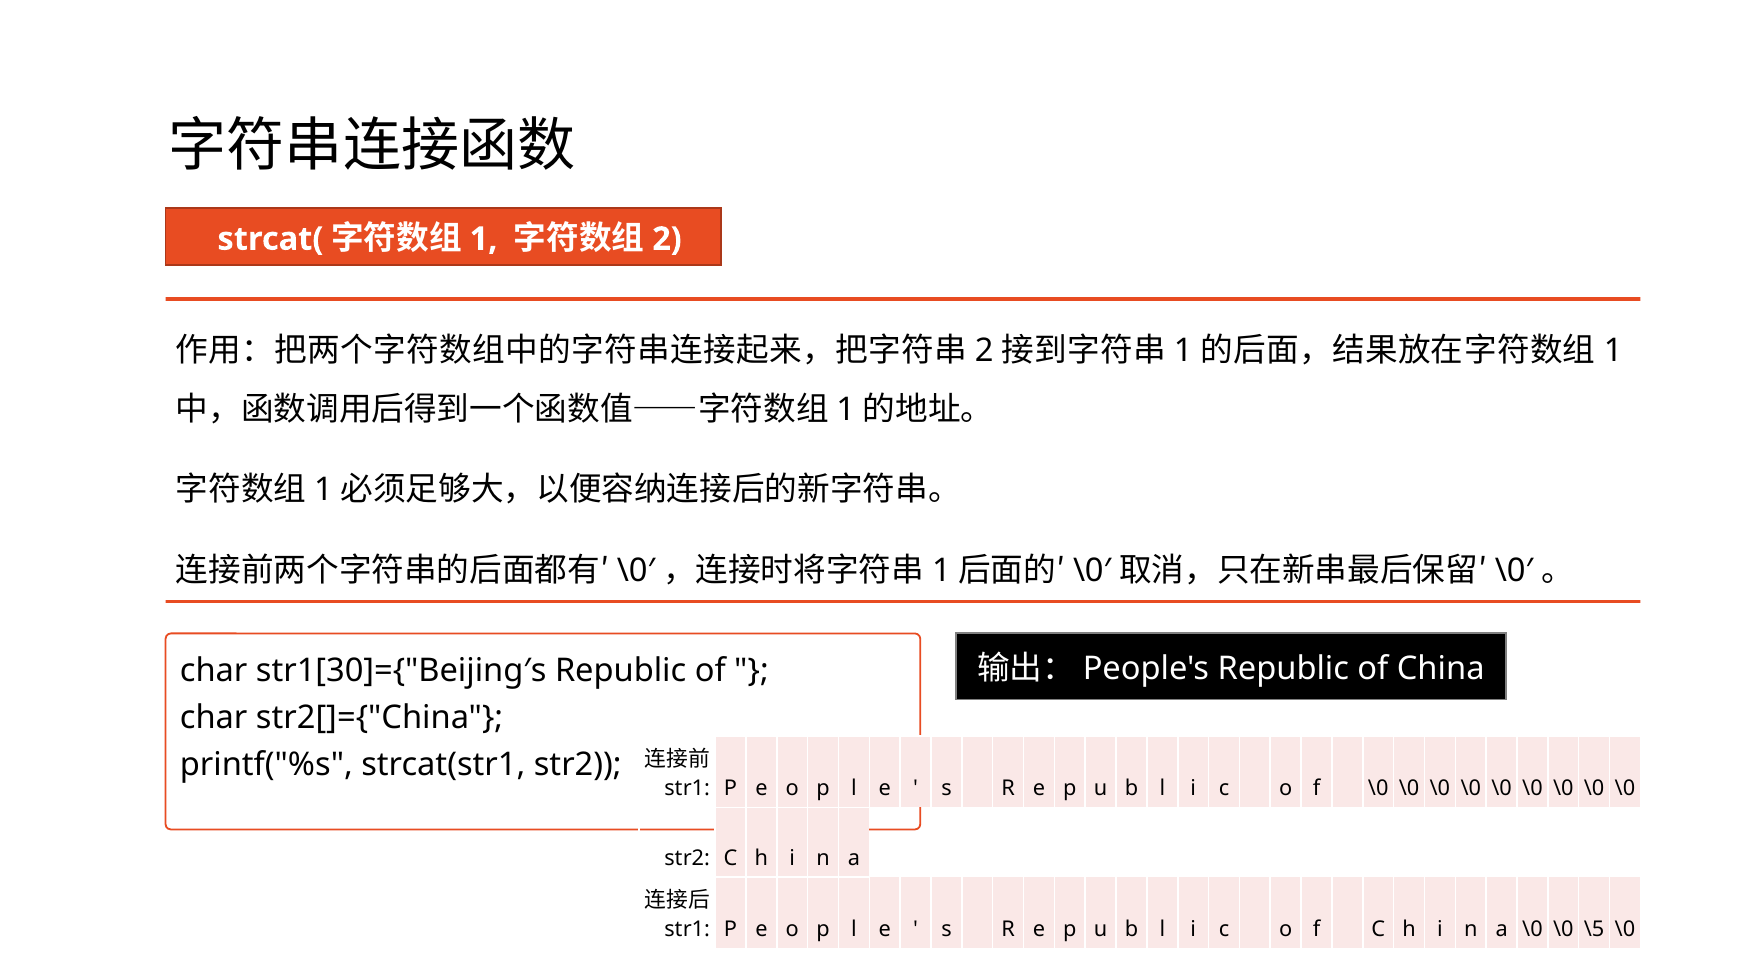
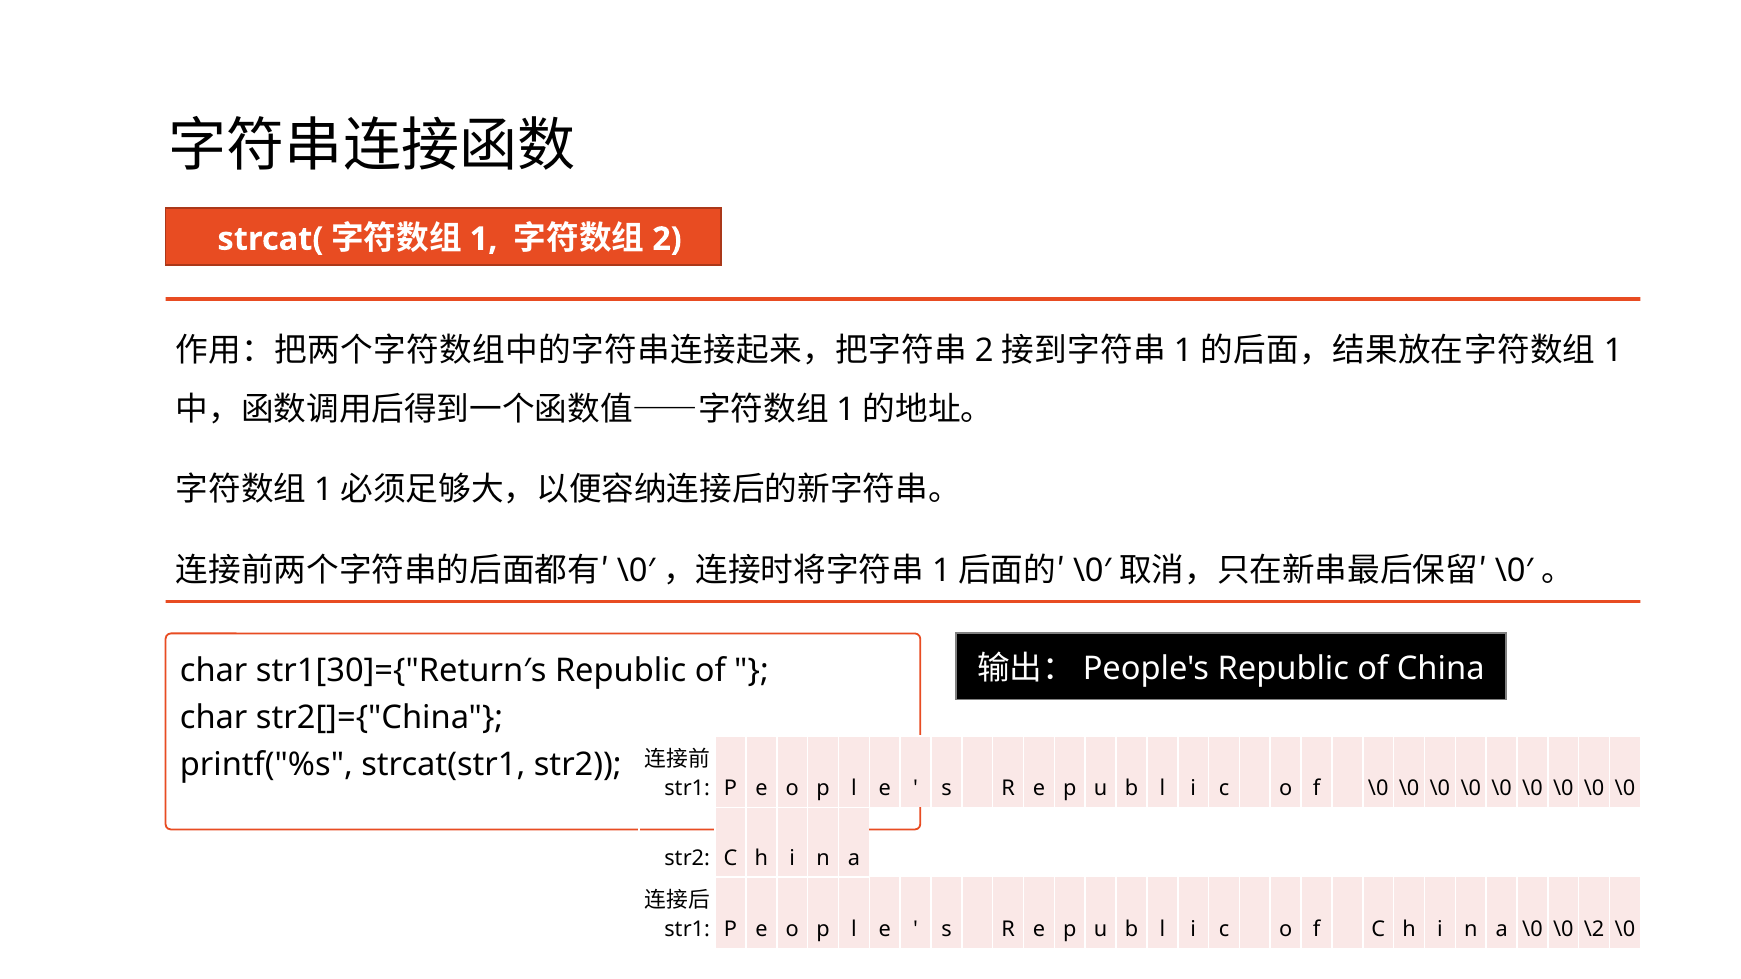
str1[30]={"Beijing′s: str1[30]={"Beijing′s -> str1[30]={"Return′s (401, 671)
\5: \5 -> \2 (1594, 930)
